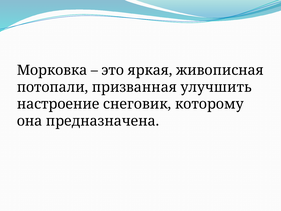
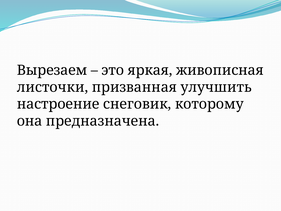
Морковка: Морковка -> Вырезаем (52, 70)
потопали: потопали -> листочки (52, 87)
